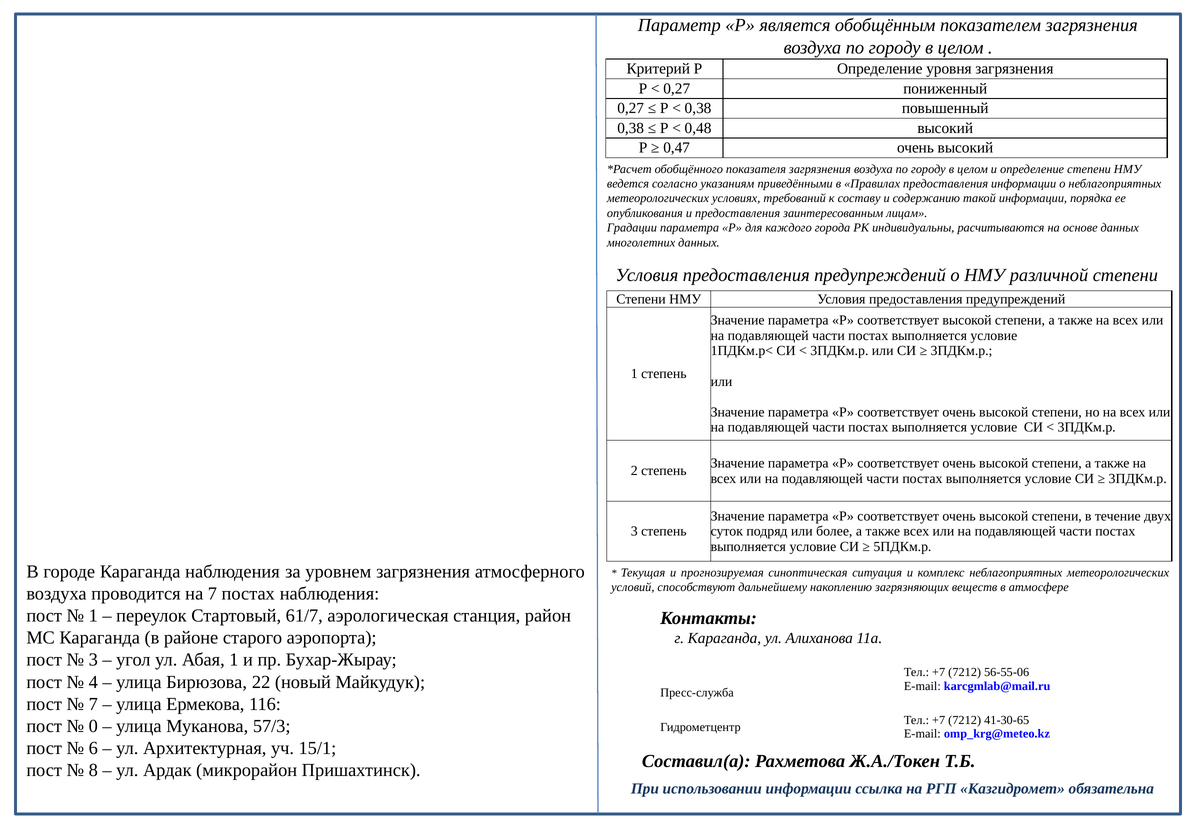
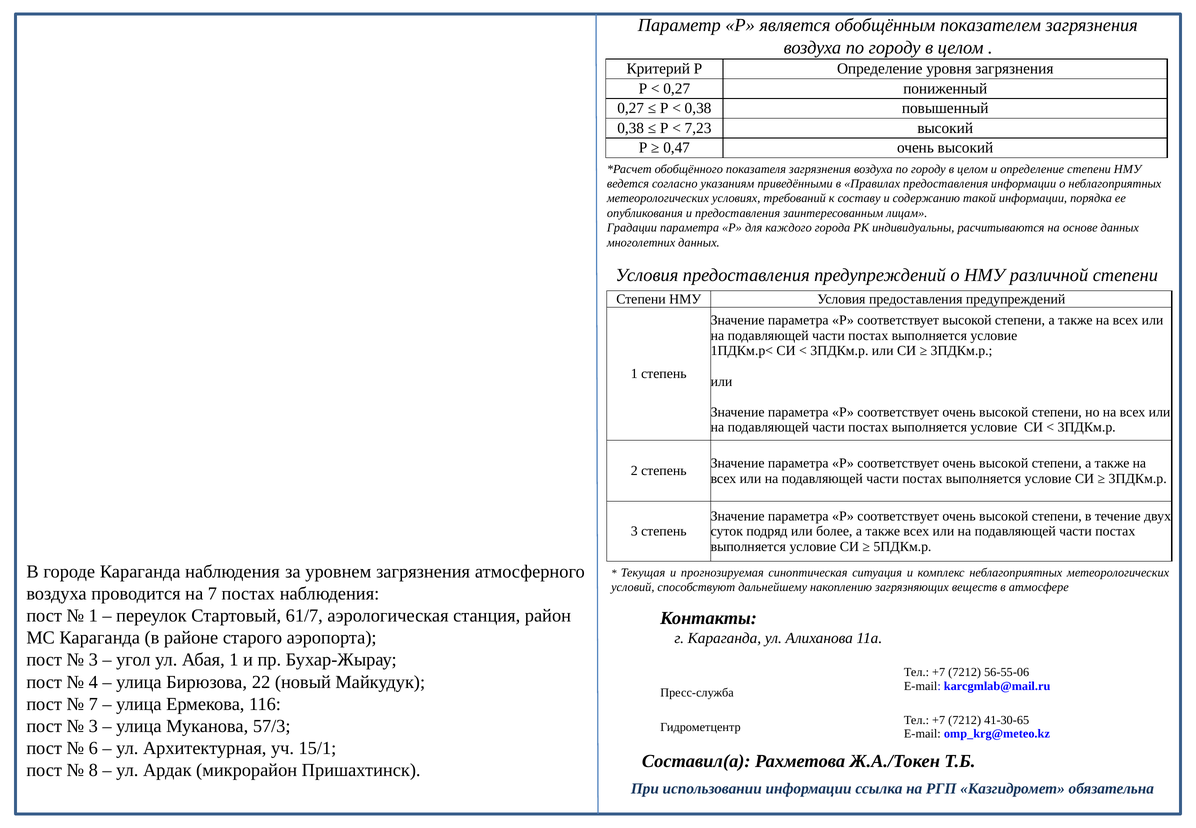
0,48: 0,48 -> 7,23 (698, 128)
0: 0 -> 3 (93, 726)
